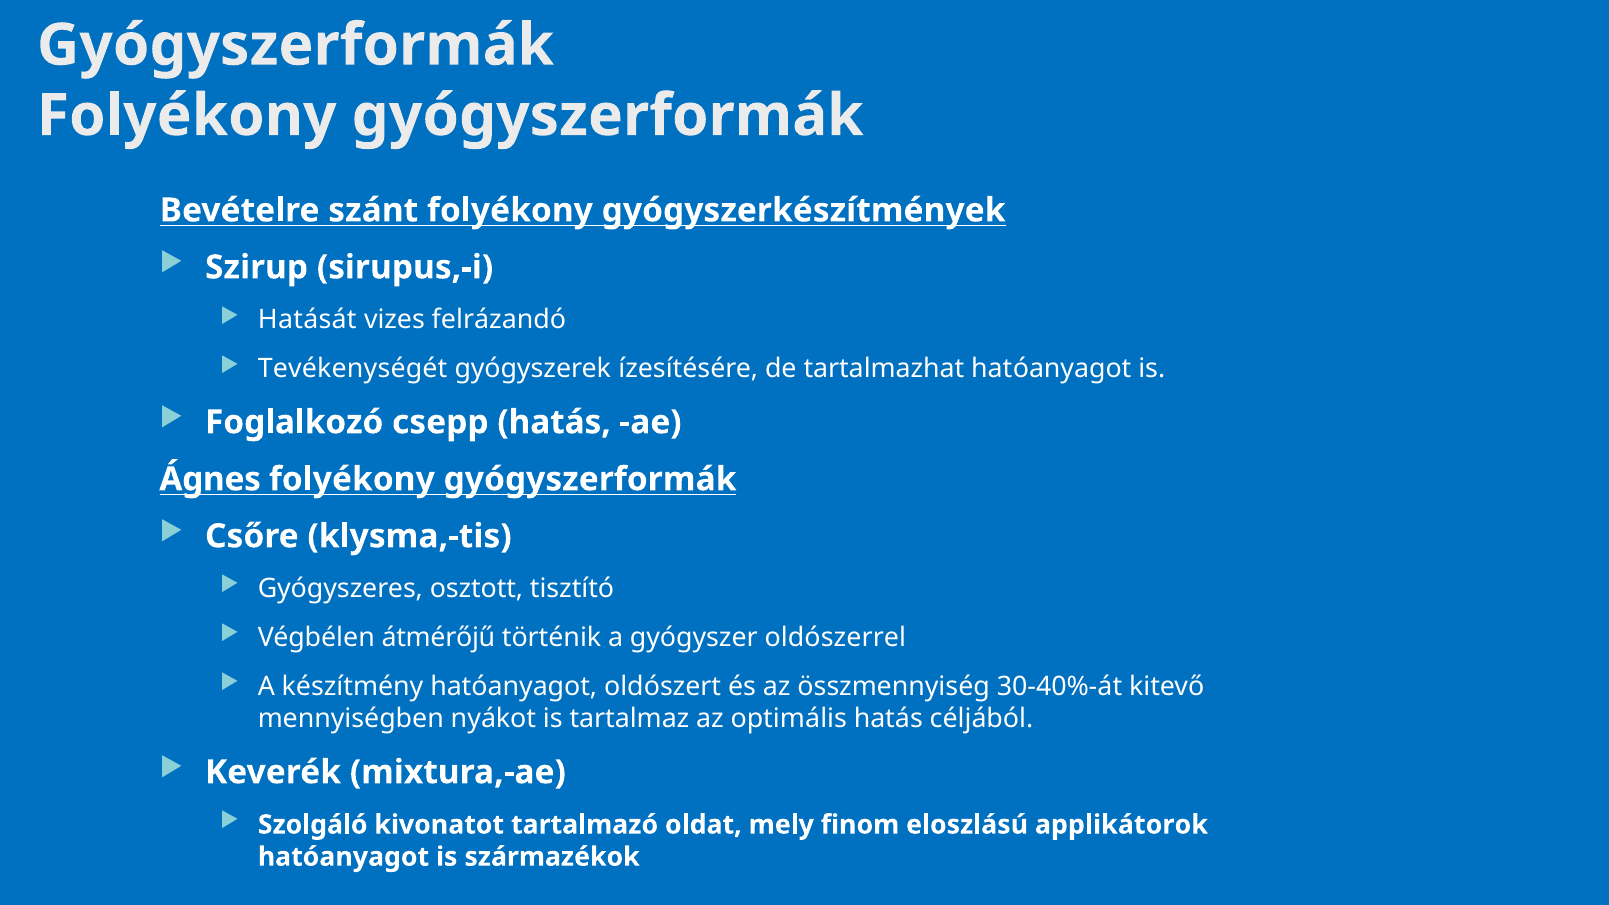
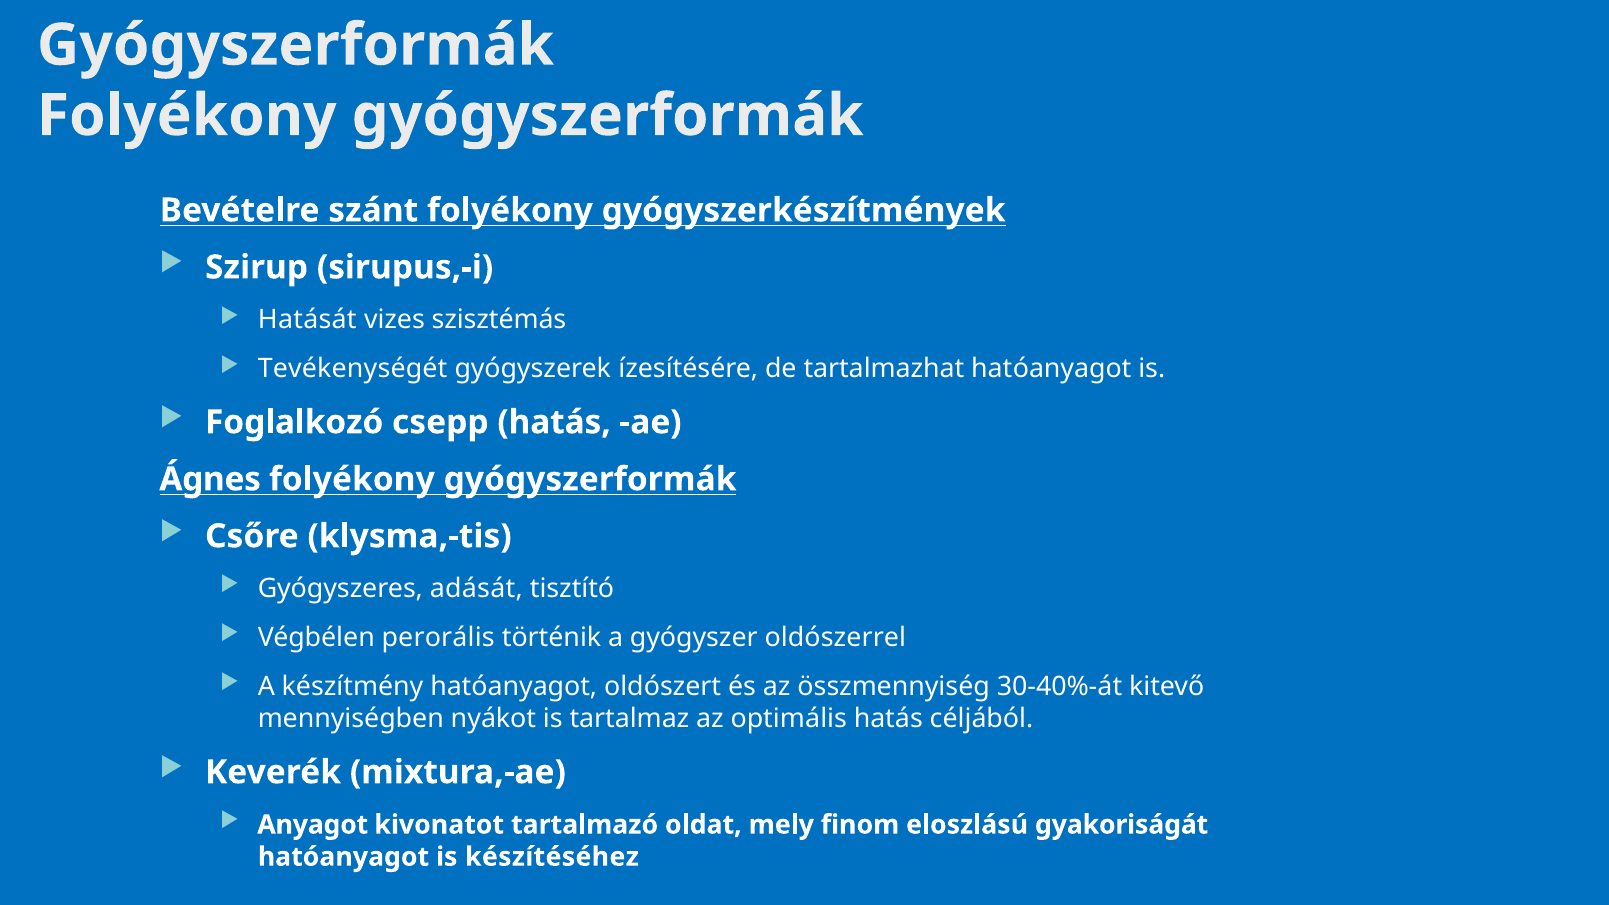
felrázandó: felrázandó -> szisztémás (499, 320)
osztott: osztott -> adását (476, 589)
átmérőjű: átmérőjű -> perorális (438, 638)
Szolgáló: Szolgáló -> Anyagot (313, 825)
applikátorok: applikátorok -> gyakoriságát (1122, 825)
származékok: származékok -> készítéséhez (552, 857)
